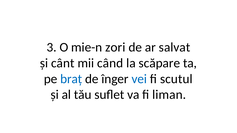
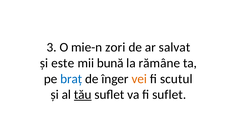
cânt: cânt -> este (63, 63)
când: când -> bună (110, 63)
scăpare: scăpare -> rămâne (159, 63)
vei colour: blue -> orange (139, 79)
tău underline: none -> present (83, 95)
fi liman: liman -> suflet (169, 95)
